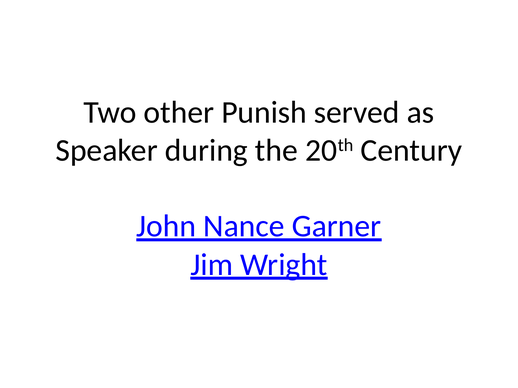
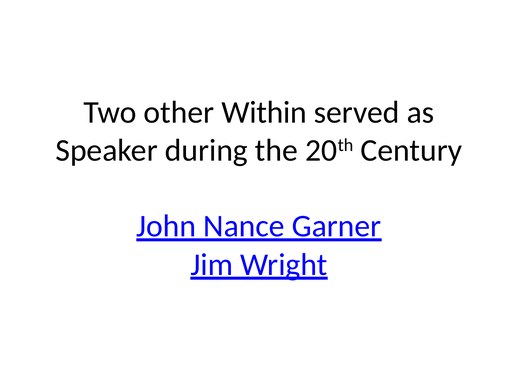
Punish: Punish -> Within (264, 112)
